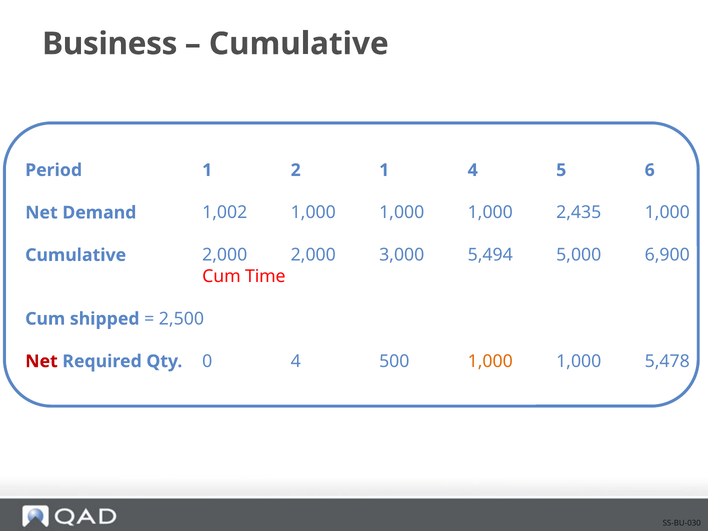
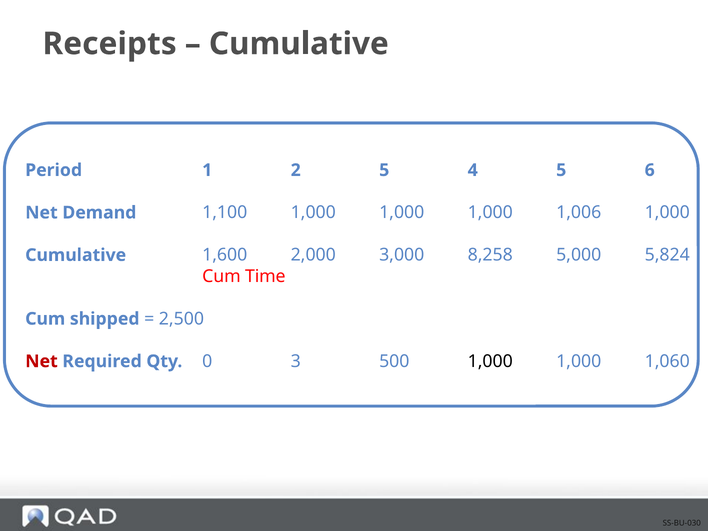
Business: Business -> Receipts (110, 44)
2 1: 1 -> 5 (384, 170)
1,002: 1,002 -> 1,100 (225, 213)
2,435: 2,435 -> 1,006 (579, 213)
Cumulative 2,000: 2,000 -> 1,600 (225, 255)
5,494: 5,494 -> 8,258 (490, 255)
6,900: 6,900 -> 5,824 (667, 255)
0 4: 4 -> 3 (296, 361)
1,000 colour: orange -> black (490, 361)
5,478: 5,478 -> 1,060 (667, 361)
